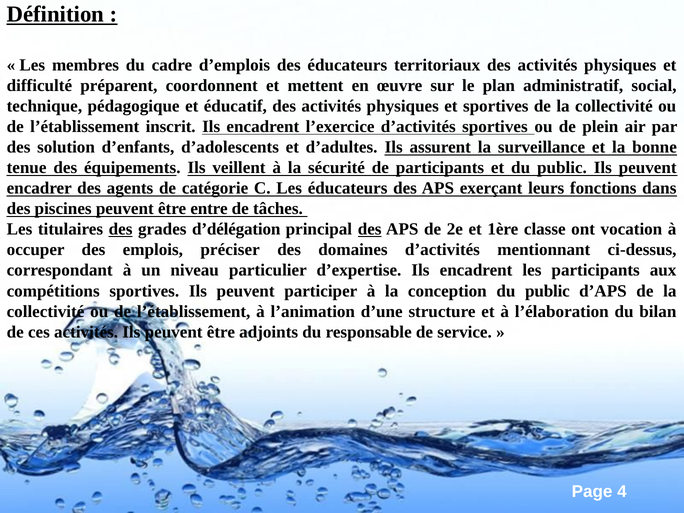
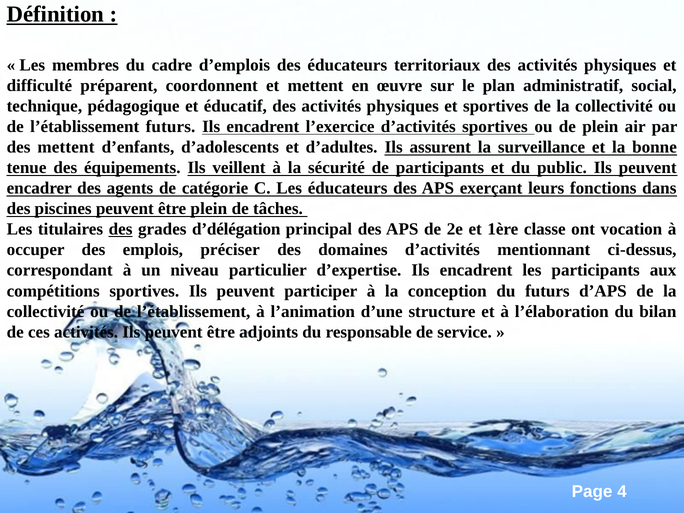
l’établissement inscrit: inscrit -> futurs (171, 127)
des solution: solution -> mettent (66, 147)
être entre: entre -> plein (209, 209)
des underline: present -> none (370, 229)
conception du public: public -> futurs (547, 291)
